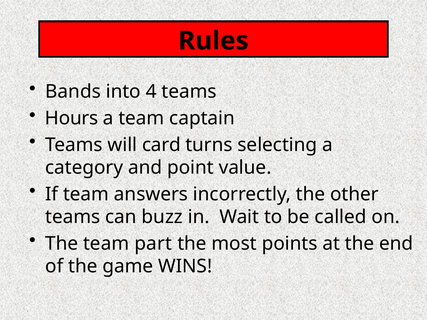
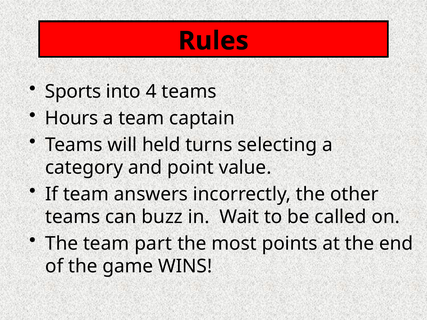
Bands: Bands -> Sports (73, 92)
card: card -> held (161, 145)
